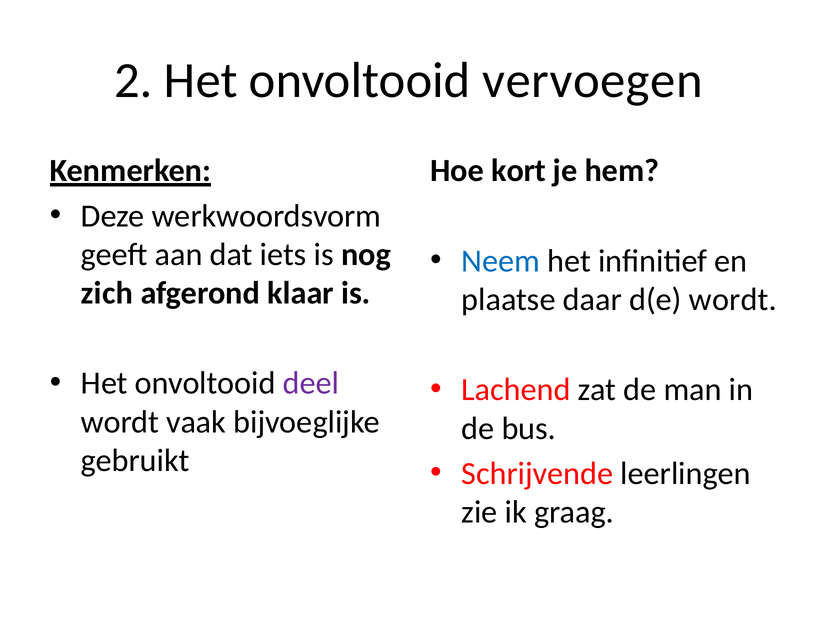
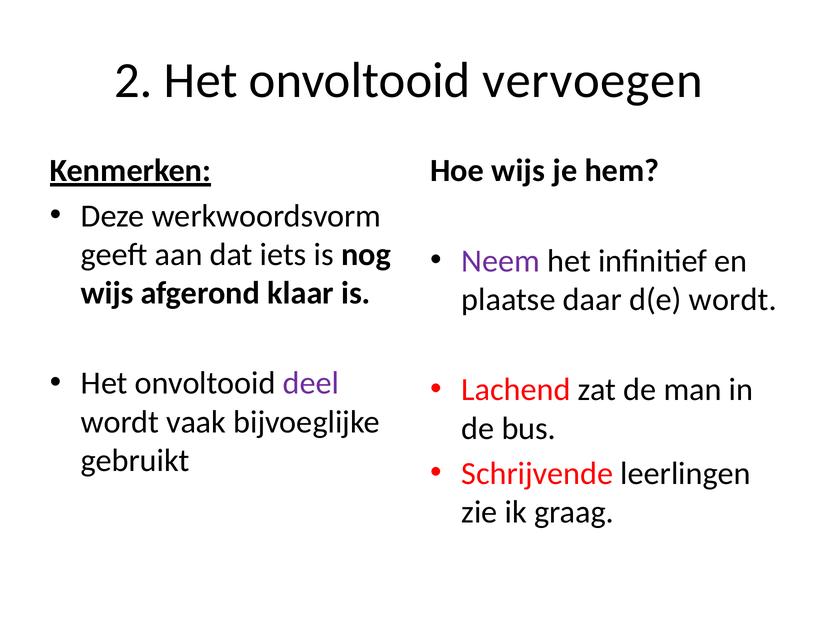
Hoe kort: kort -> wijs (518, 171)
Neem colour: blue -> purple (501, 261)
zich: zich -> wijs (107, 293)
